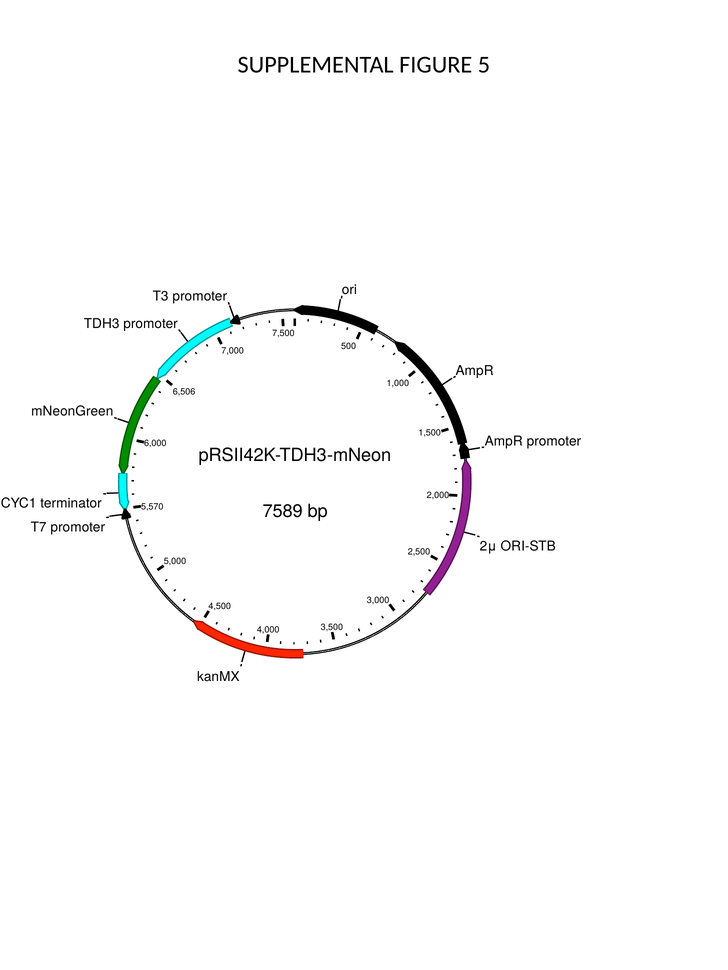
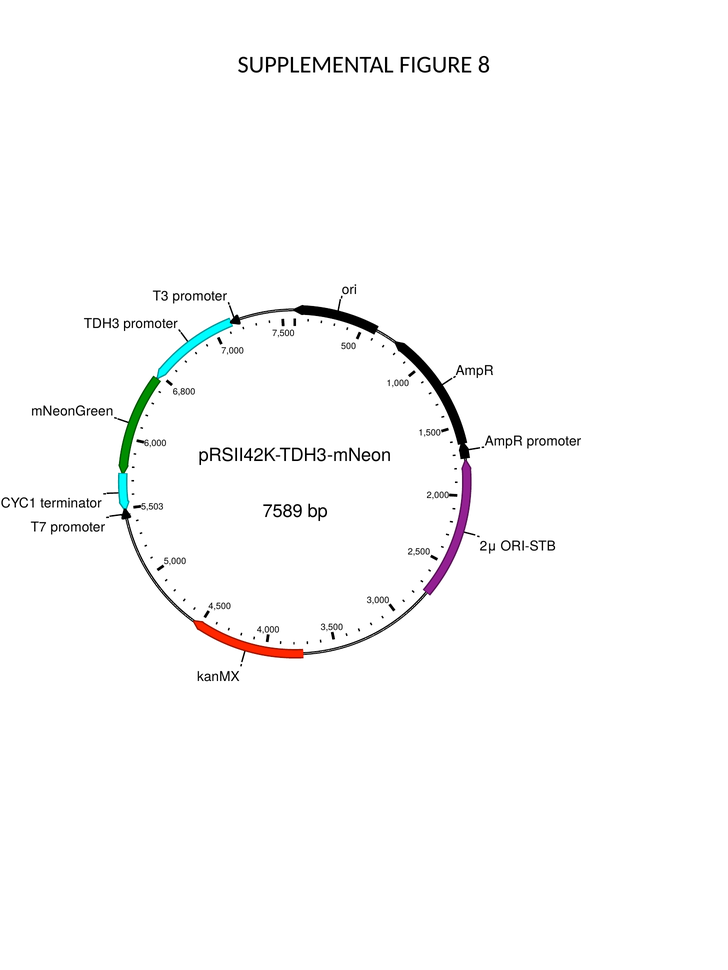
5: 5 -> 8 (484, 65)
6,506: 6,506 -> 6,800 (184, 392)
5,570: 5,570 -> 5,503 (152, 507)
